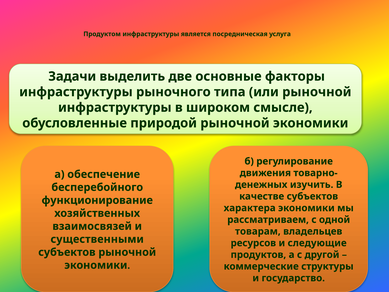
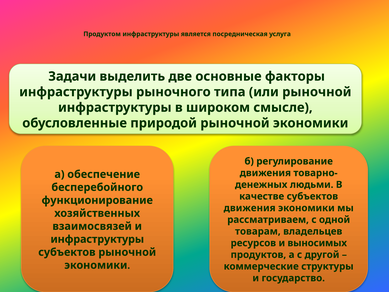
изучить: изучить -> людьми (312, 184)
характера: характера -> движения (250, 208)
существенными: существенными -> инфраструктуры (97, 239)
следующие: следующие -> выносимых (317, 243)
